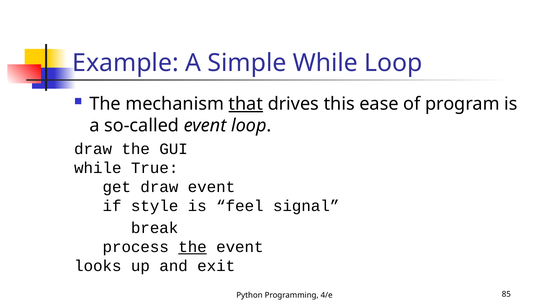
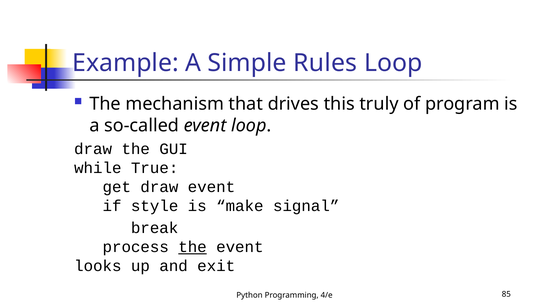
Simple While: While -> Rules (325, 63)
that underline: present -> none (246, 104)
ease: ease -> truly (379, 104)
feel: feel -> make (240, 206)
